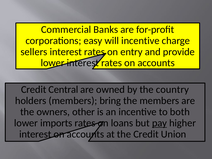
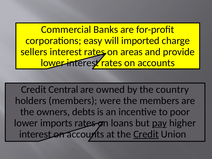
will incentive: incentive -> imported (140, 41)
entry: entry -> areas (132, 52)
bring: bring -> were (110, 101)
other: other -> debts (84, 112)
both: both -> poor (180, 112)
Credit underline: none -> present (146, 134)
